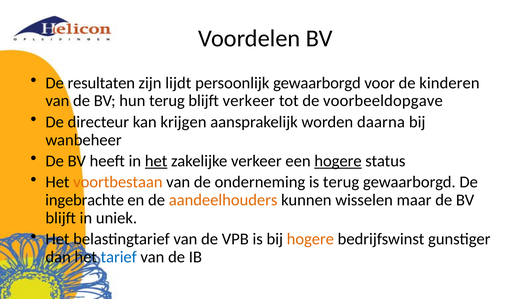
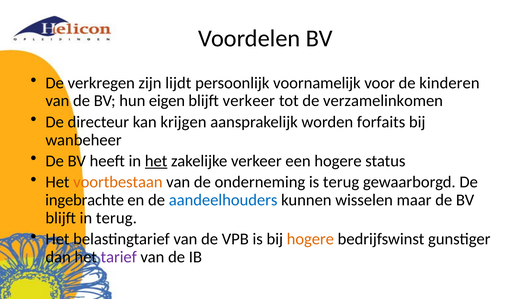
resultaten: resultaten -> verkregen (101, 83)
persoonlijk gewaarborgd: gewaarborgd -> voornamelijk (317, 83)
hun terug: terug -> eigen (167, 101)
voorbeeldopgave: voorbeeldopgave -> verzamelinkomen (383, 101)
daarna: daarna -> forfaits (381, 122)
hogere underline: present -> none (338, 161)
aandeelhouders colour: orange -> blue (223, 200)
in uniek: uniek -> terug (116, 218)
tarief colour: blue -> purple (119, 257)
